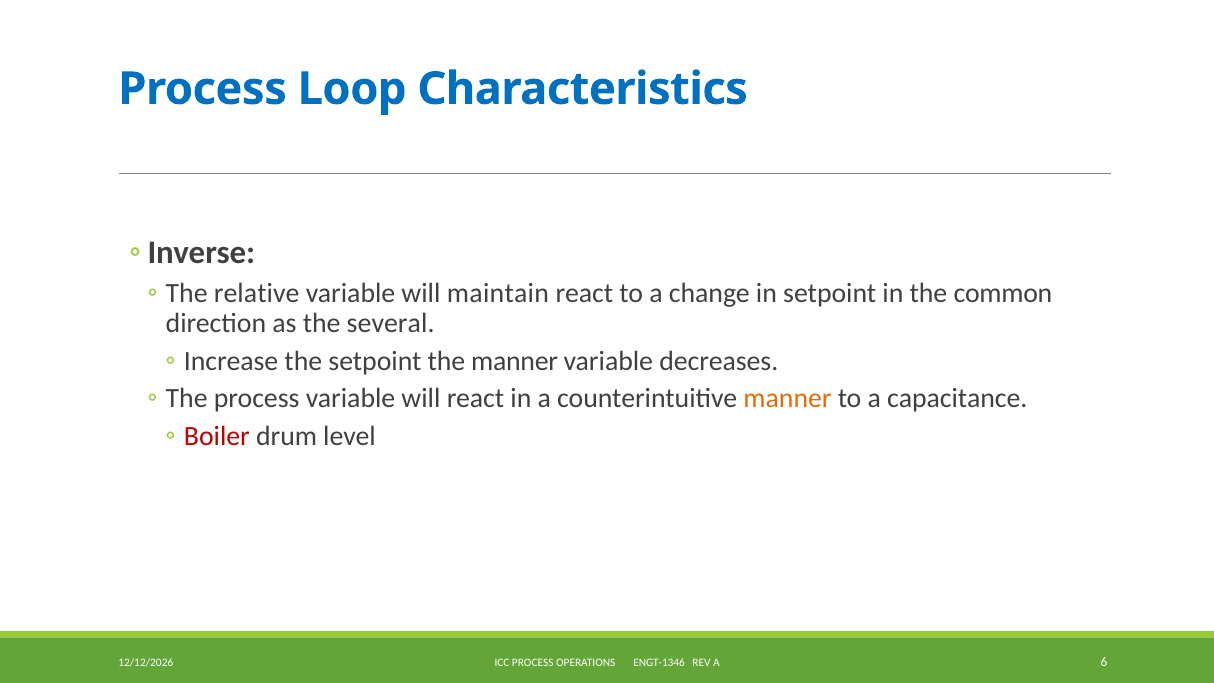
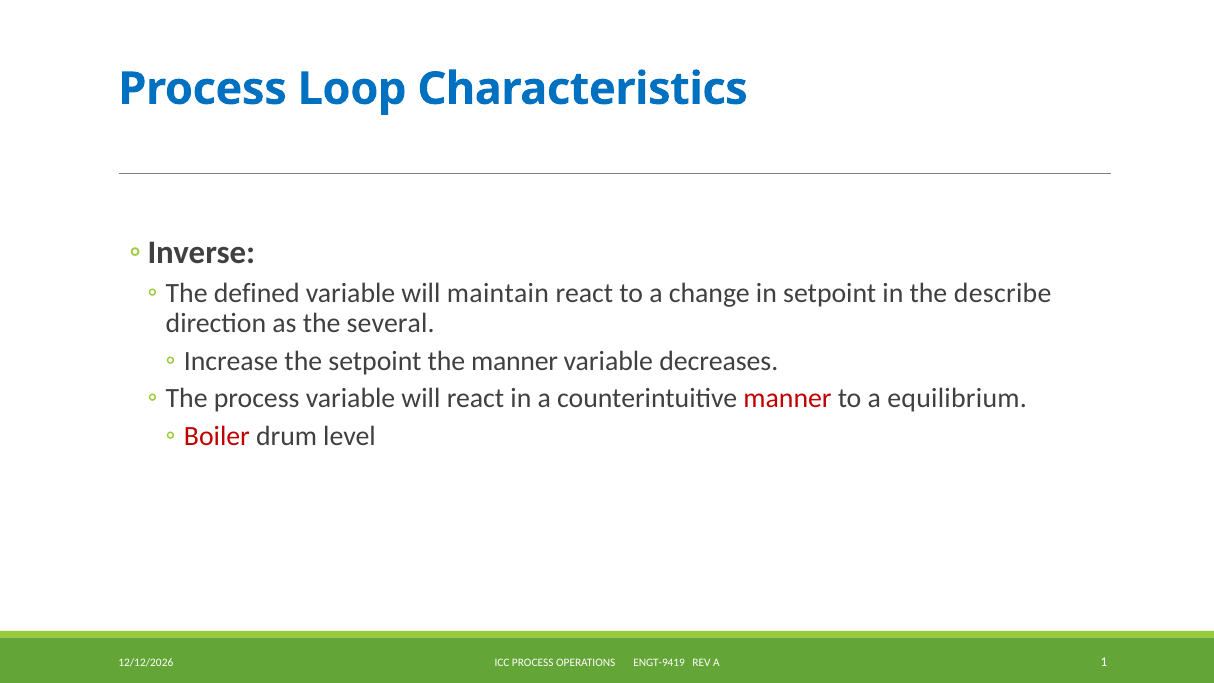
relative: relative -> defined (257, 294)
common: common -> describe (1003, 294)
manner colour: orange -> red (788, 399)
capacitance: capacitance -> equilibrium (957, 399)
ENGT-1346: ENGT-1346 -> ENGT-9419 (659, 662)
6: 6 -> 1 (1104, 662)
